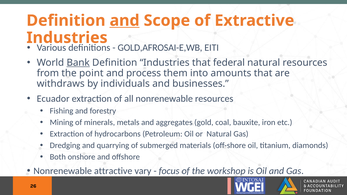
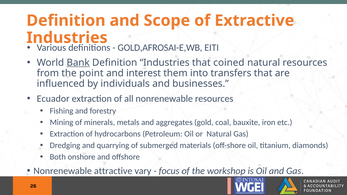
and underline: present -> none (125, 21)
federal: federal -> coined (229, 63)
process: process -> interest (144, 73)
amounts: amounts -> transfers (231, 73)
withdraws: withdraws -> influenced (61, 84)
